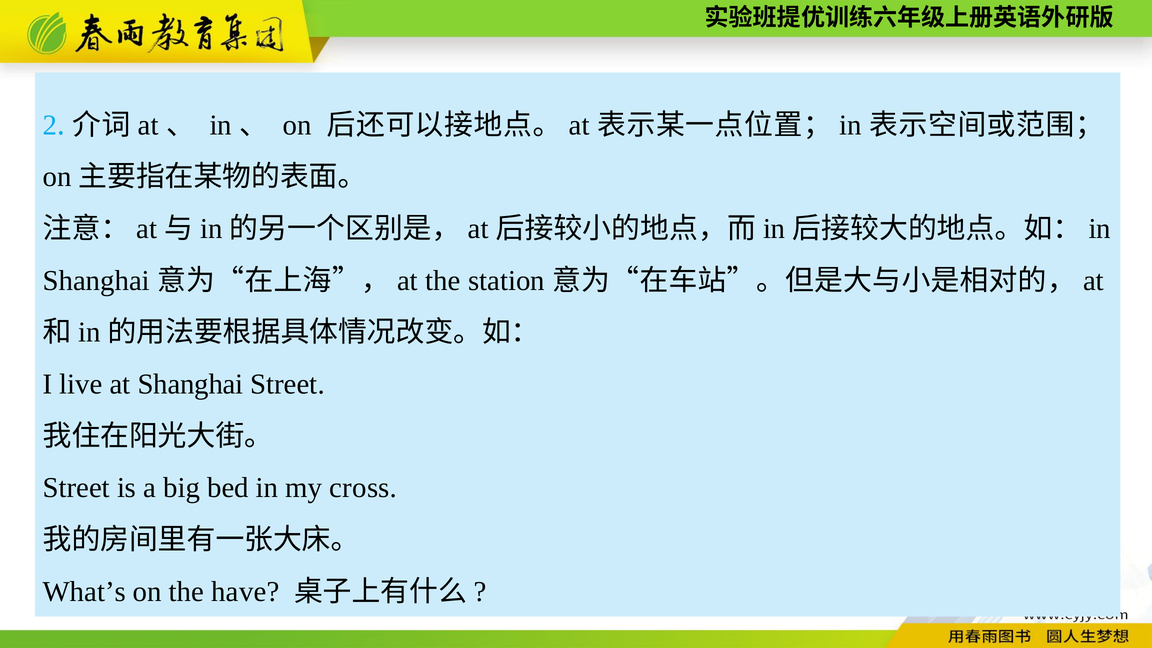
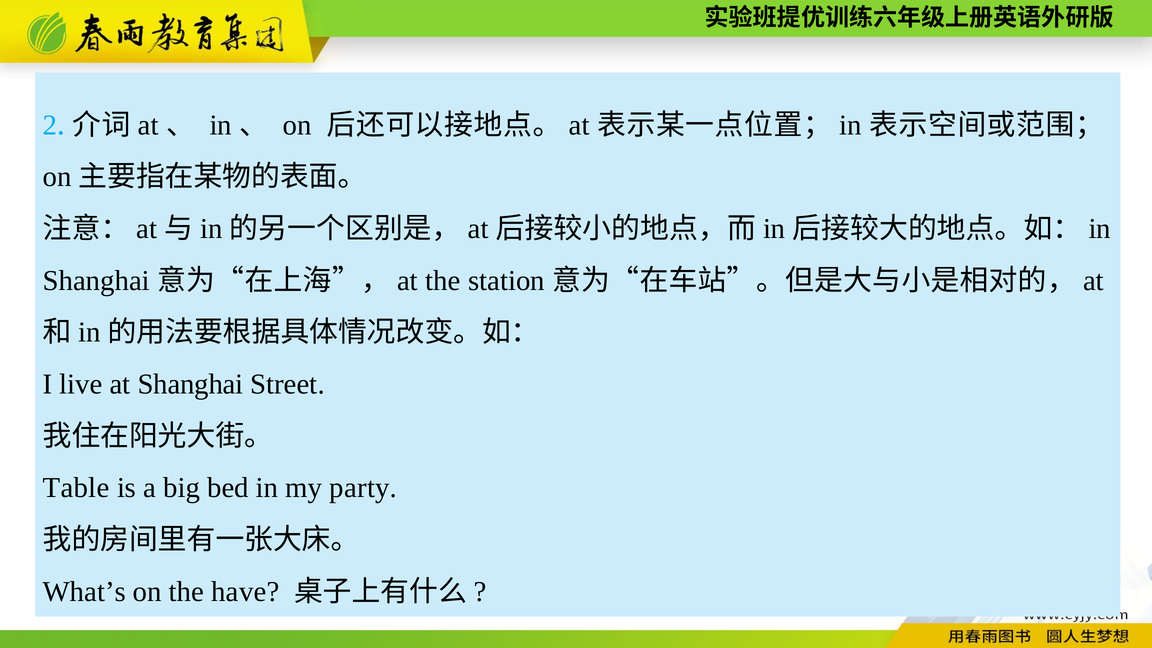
Street: Street -> Table (76, 488)
cross: cross -> party (363, 488)
